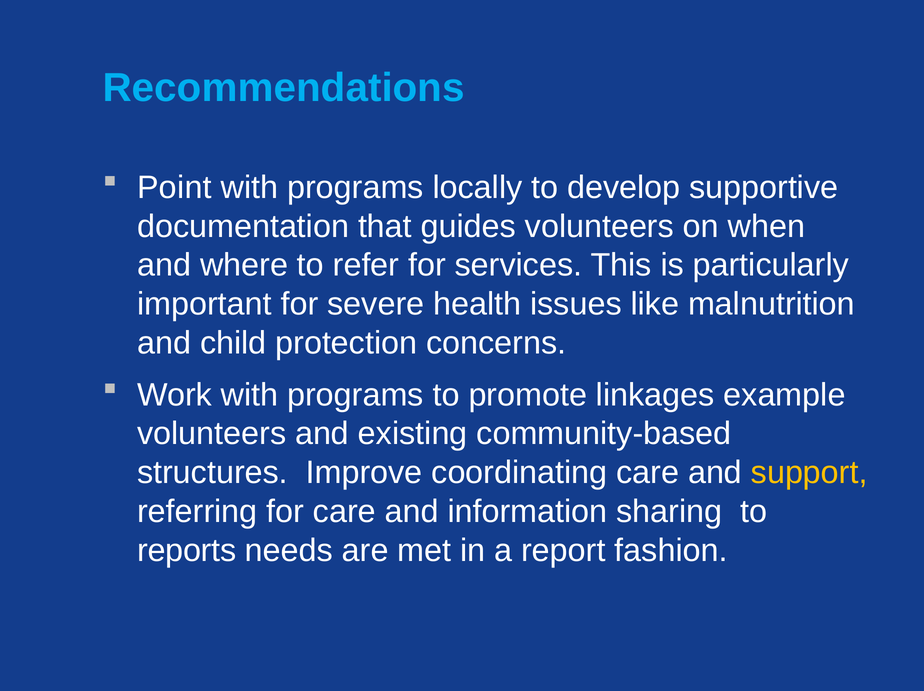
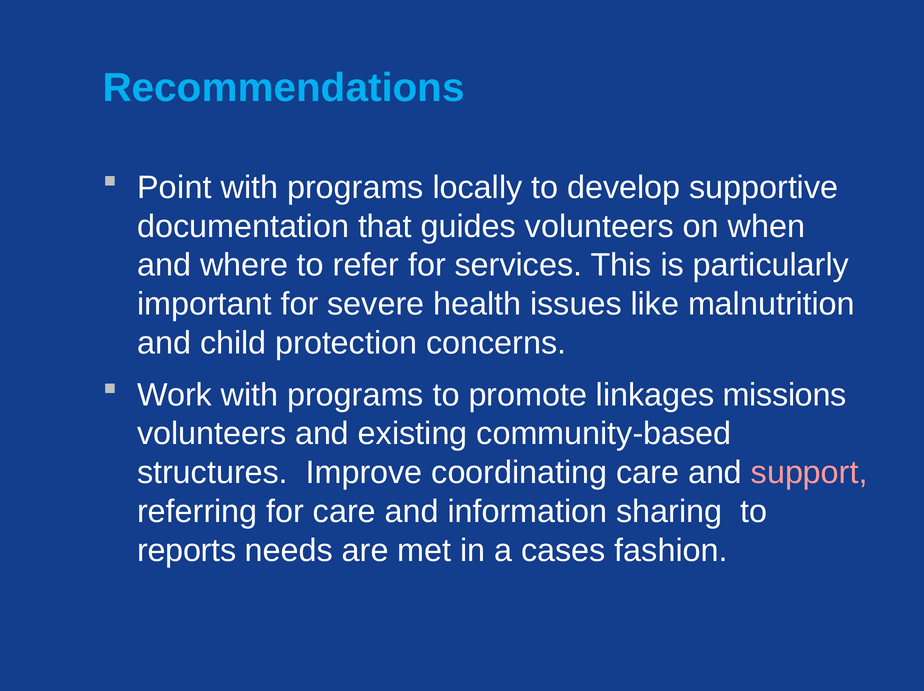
example: example -> missions (785, 395)
support colour: yellow -> pink (809, 473)
report: report -> cases (563, 550)
